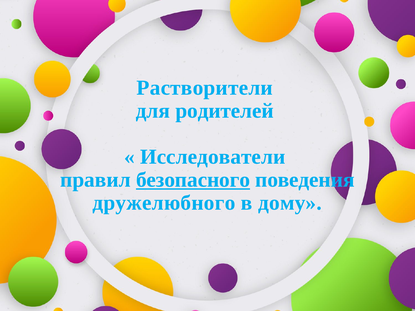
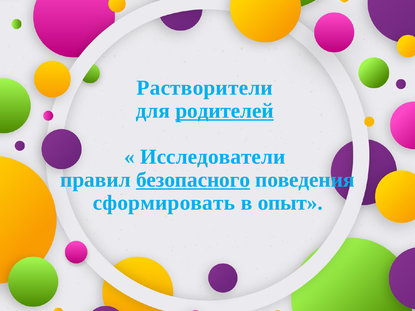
родителей underline: none -> present (225, 111)
дружелюбного: дружелюбного -> сформировать (164, 203)
дому: дому -> опыт (290, 203)
